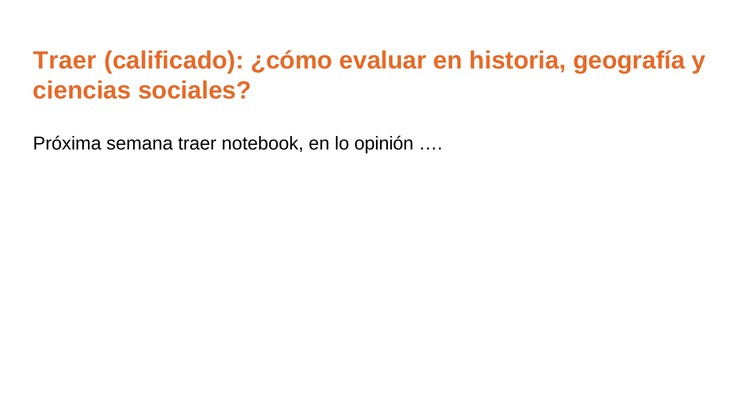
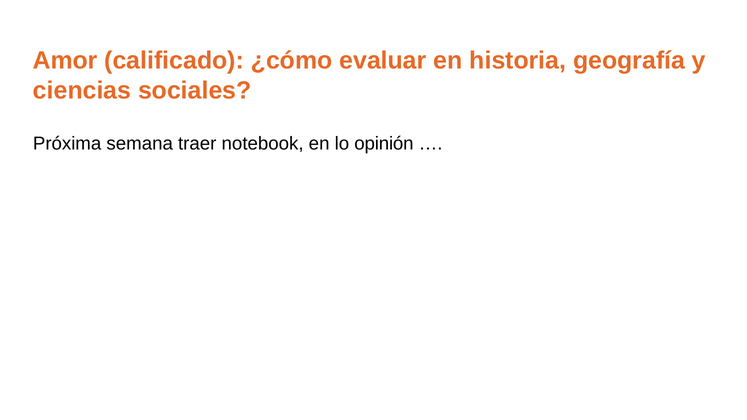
Traer: Traer -> Amor (65, 61)
